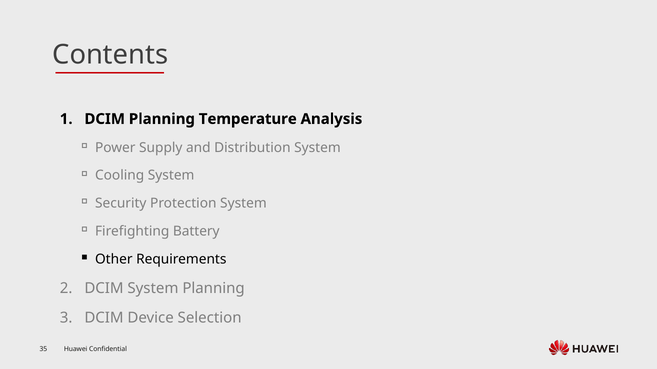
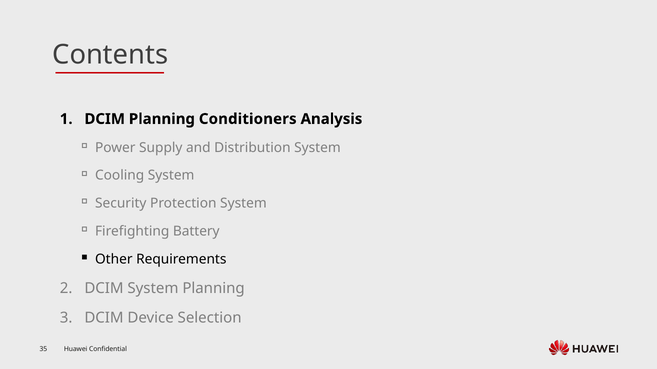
Temperature: Temperature -> Conditioners (248, 119)
